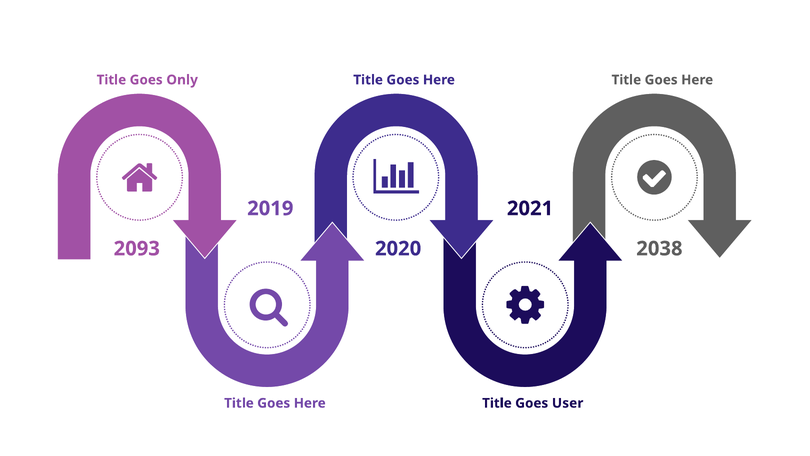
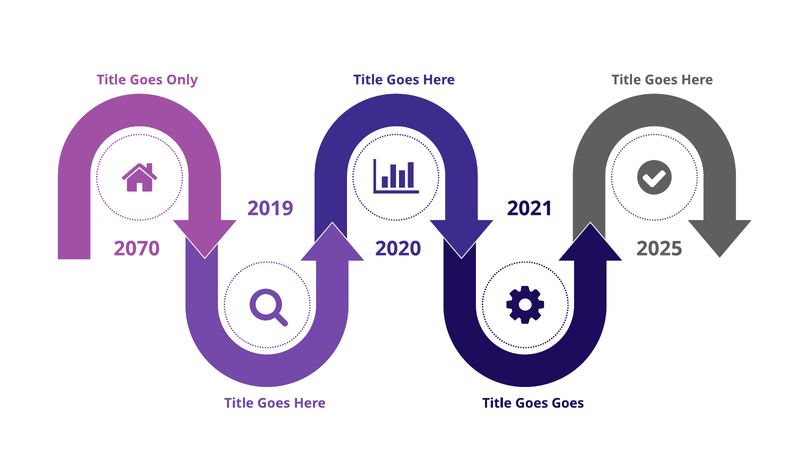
2093: 2093 -> 2070 (137, 248)
2038: 2038 -> 2025 (659, 248)
Goes User: User -> Goes (568, 403)
